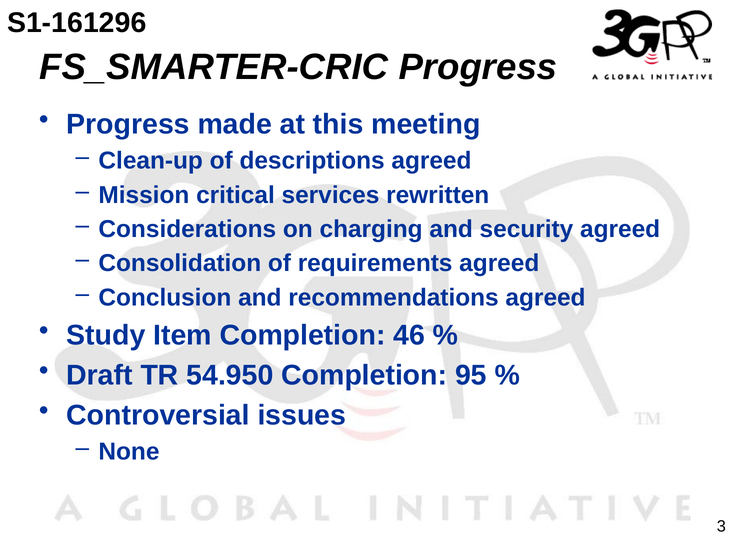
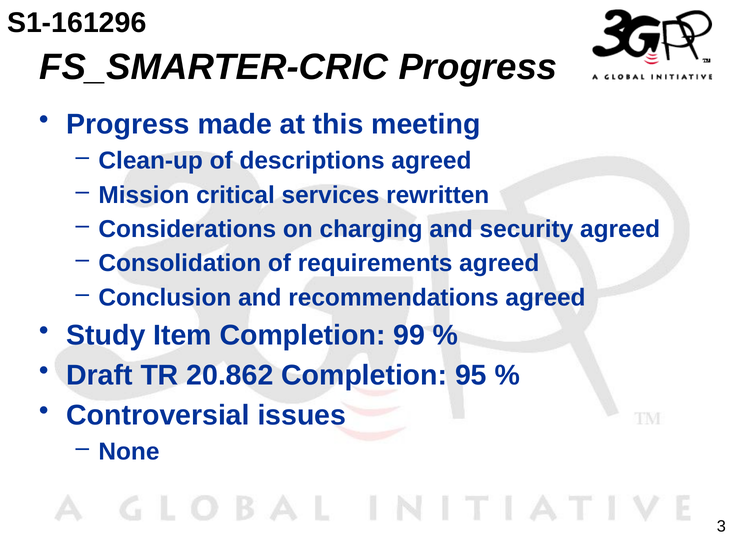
46: 46 -> 99 (409, 335)
54.950: 54.950 -> 20.862 (230, 375)
